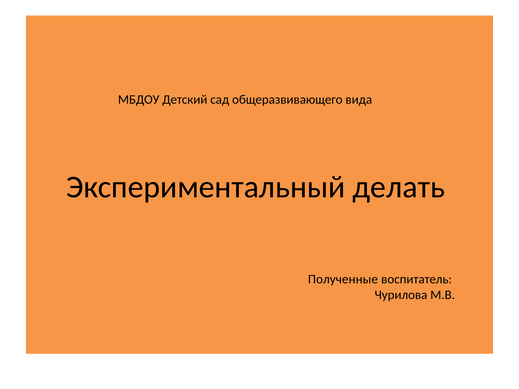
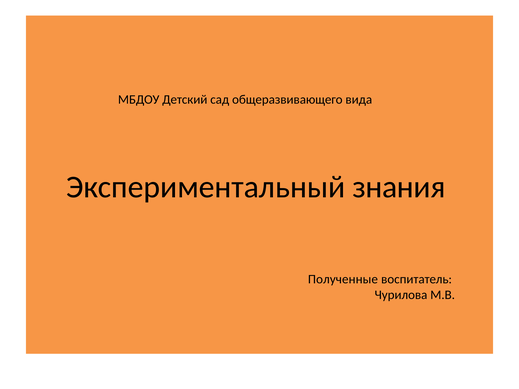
делать: делать -> знания (399, 187)
